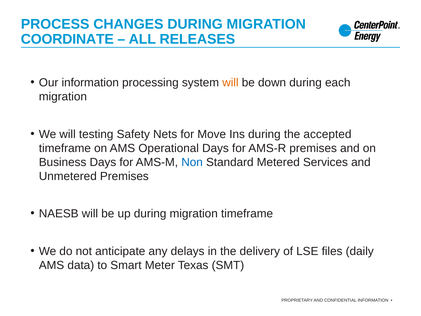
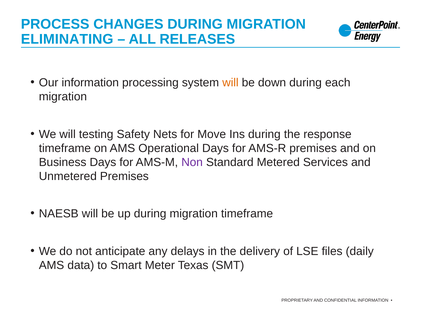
COORDINATE: COORDINATE -> ELIMINATING (67, 39)
accepted: accepted -> response (328, 134)
Non colour: blue -> purple (192, 162)
